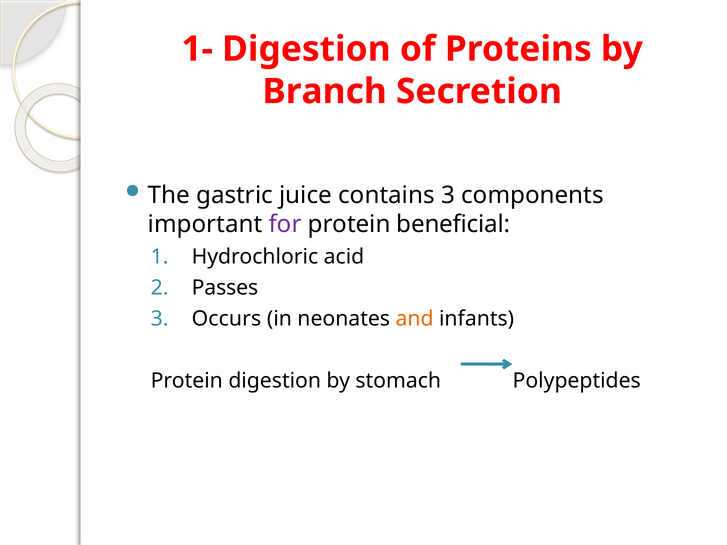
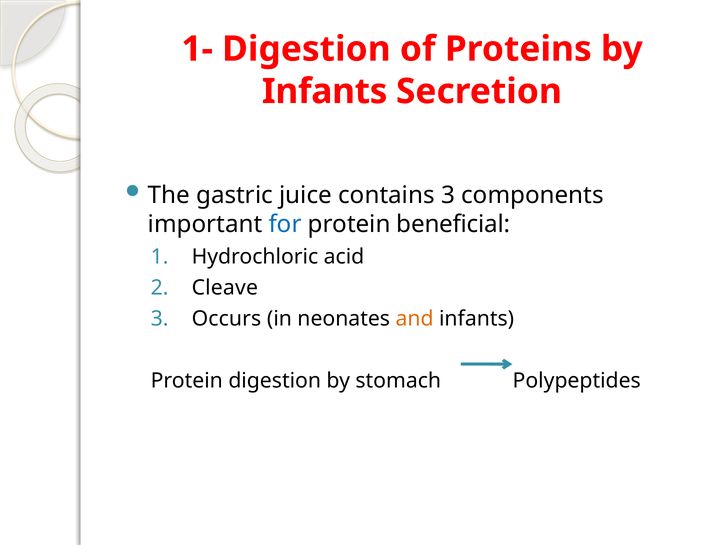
Branch: Branch -> Infants (325, 91)
for colour: purple -> blue (285, 224)
Passes: Passes -> Cleave (225, 288)
